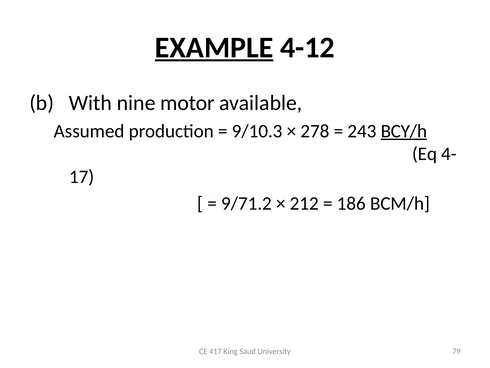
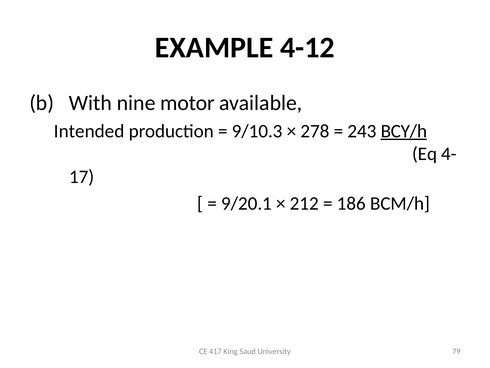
EXAMPLE underline: present -> none (214, 47)
Assumed: Assumed -> Intended (89, 131)
9/71.2: 9/71.2 -> 9/20.1 (246, 203)
